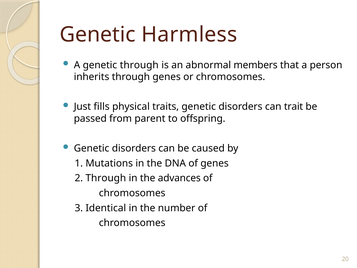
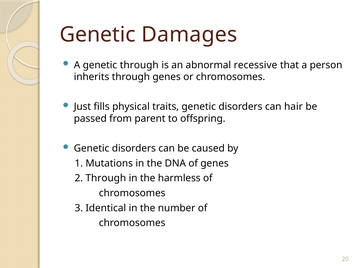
Harmless: Harmless -> Damages (189, 35)
members: members -> recessive (255, 65)
trait: trait -> hair (293, 107)
advances: advances -> harmless (179, 178)
